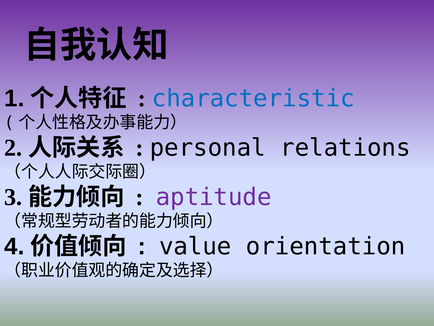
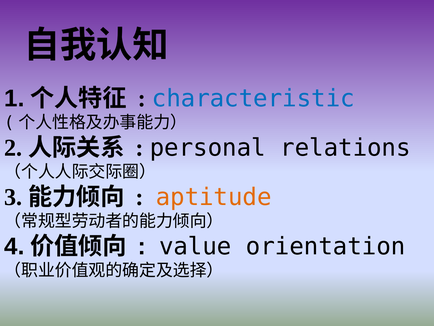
aptitude colour: purple -> orange (214, 197)
